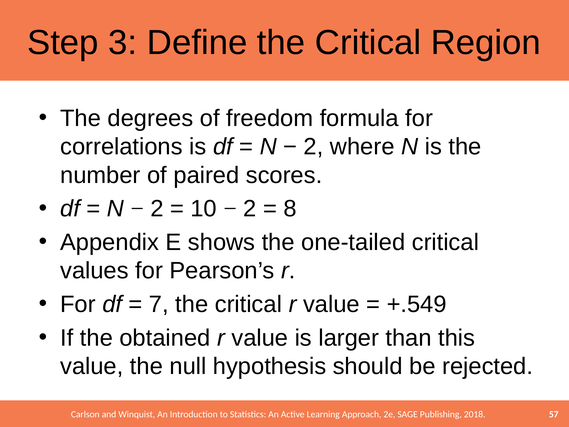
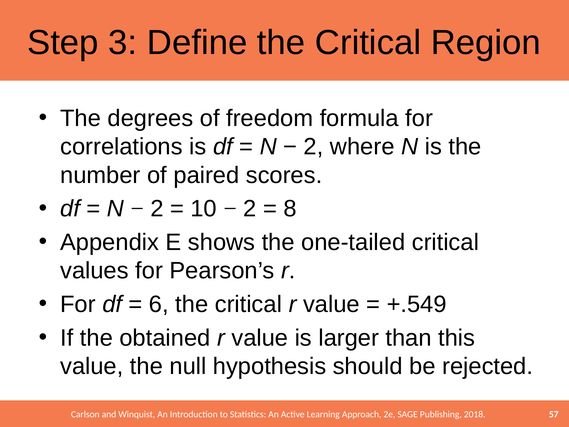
7: 7 -> 6 (159, 304)
